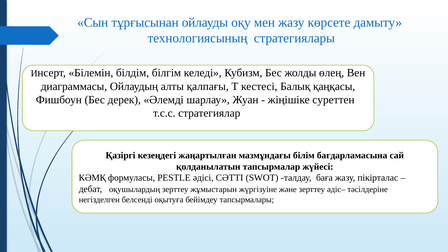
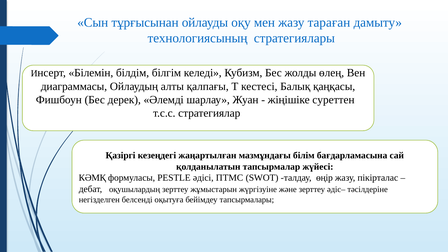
көрсете: көрсете -> тараған (329, 23)
СӘТТІ: СӘТТІ -> ПТМС (230, 178)
баға: баға -> өңiр (324, 178)
